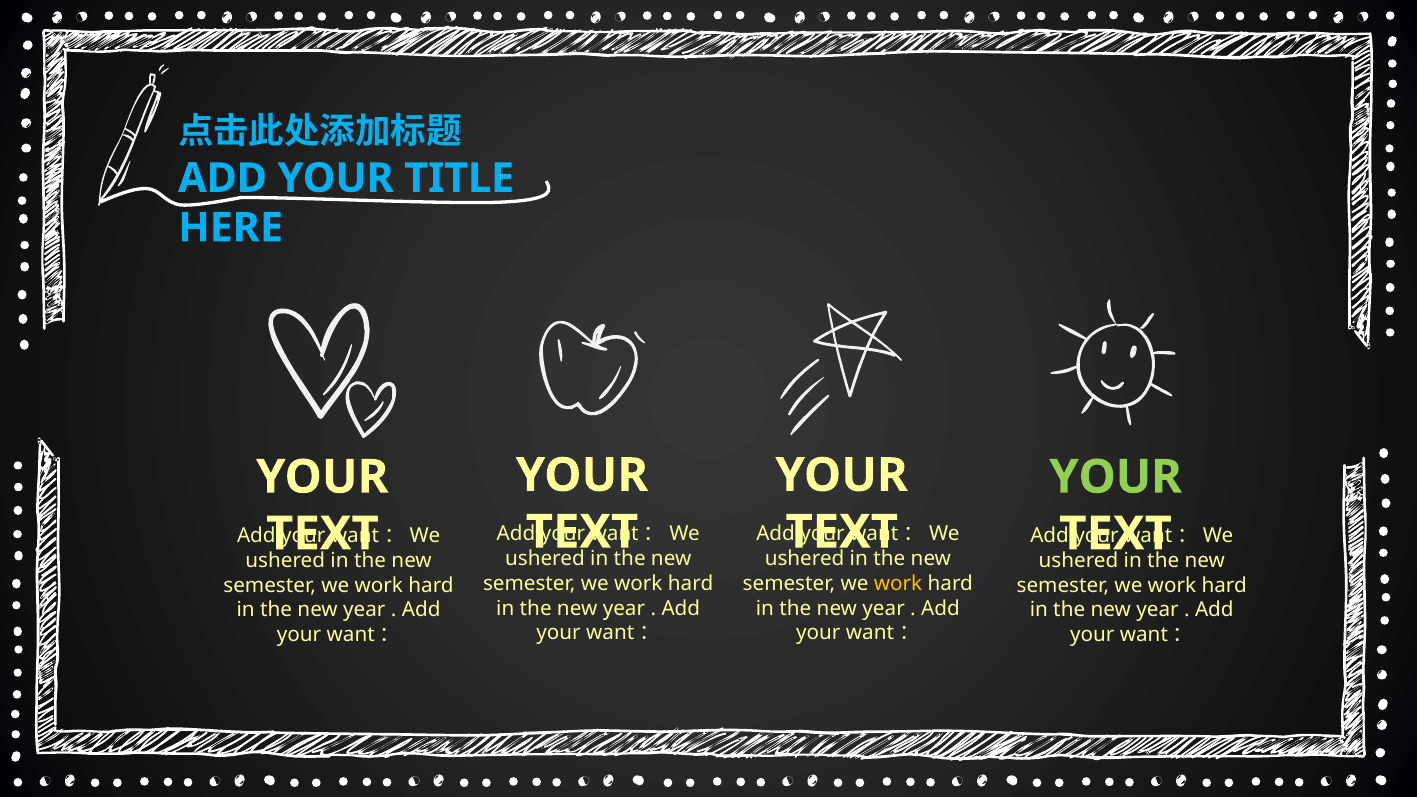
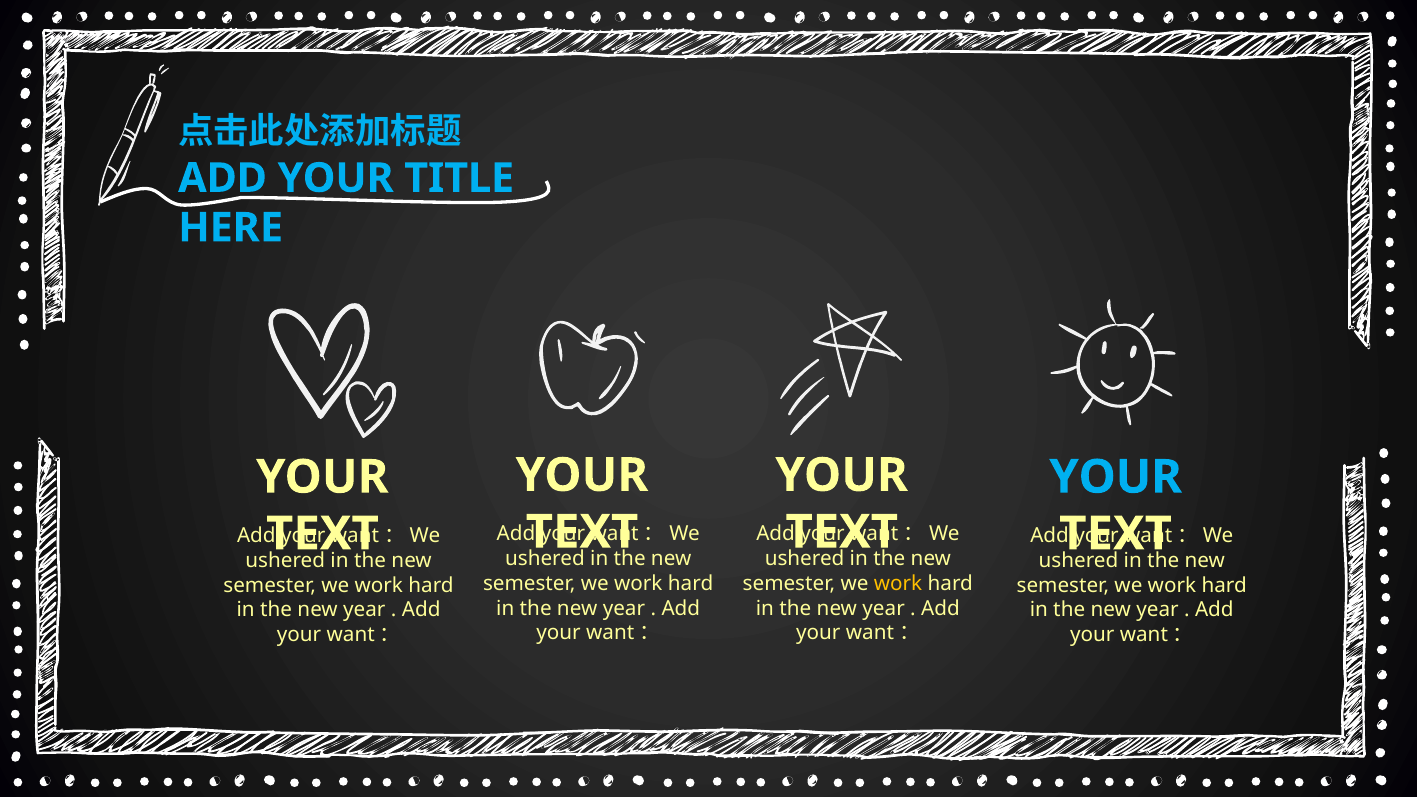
YOUR colour: light green -> light blue (1116, 477)
